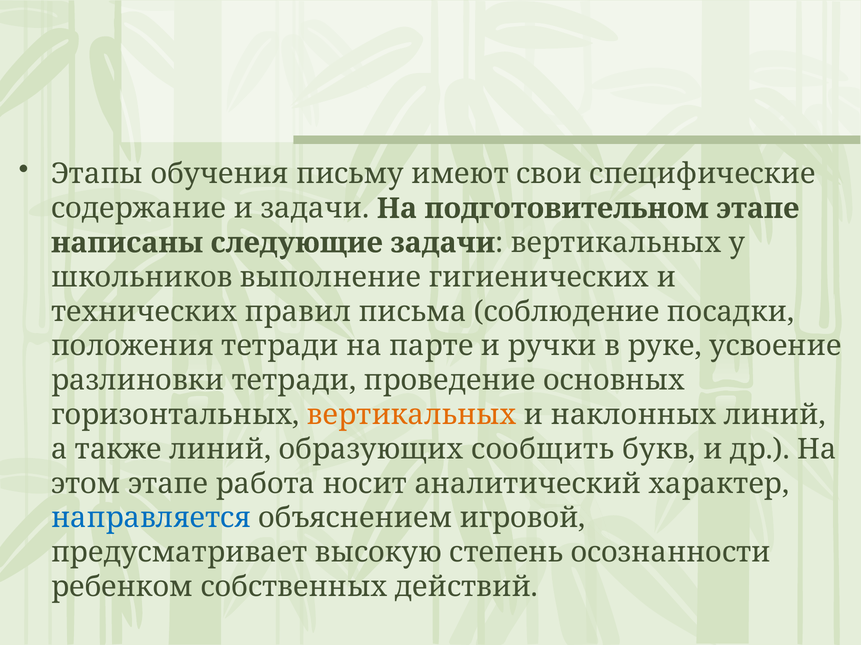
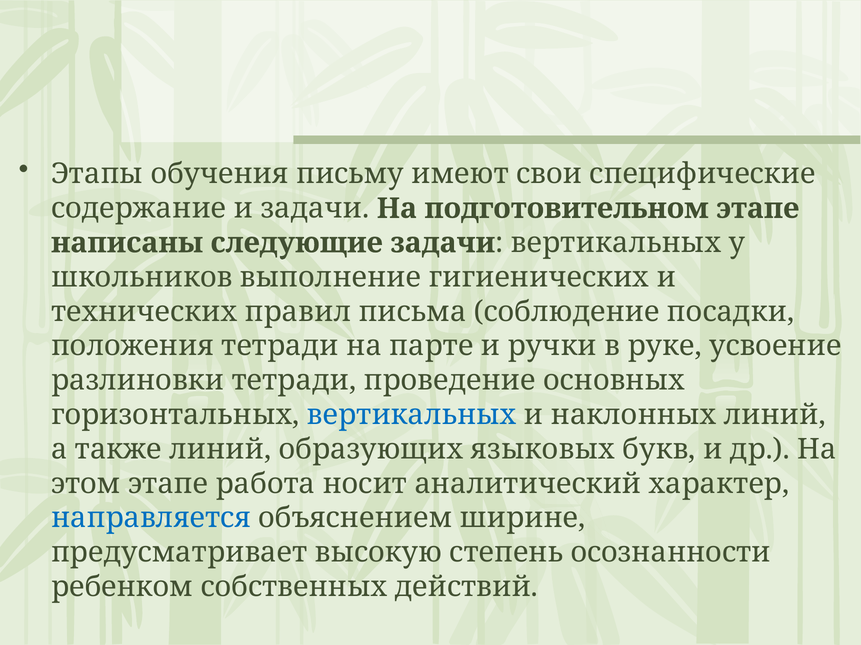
вертикальных colour: orange -> blue (412, 415)
сообщить: сообщить -> языковых (543, 450)
игровой: игровой -> ширине (522, 519)
